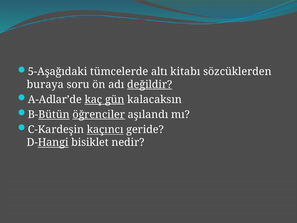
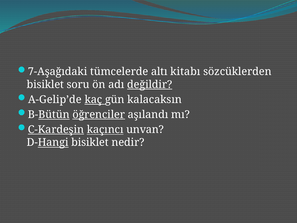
5-Aşağıdaki: 5-Aşağıdaki -> 7-Aşağıdaki (58, 72)
buraya: buraya -> bisiklet (45, 84)
A-Adlar’de: A-Adlar’de -> A-Gelip’de (55, 99)
gün underline: present -> none (115, 99)
C-Kardeşin underline: none -> present (56, 129)
geride: geride -> unvan (145, 129)
